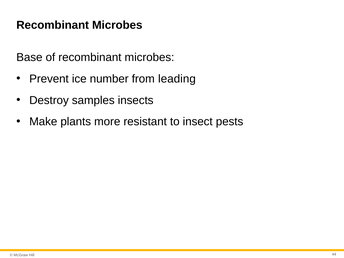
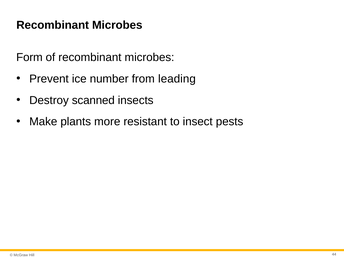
Base: Base -> Form (29, 57)
samples: samples -> scanned (93, 100)
